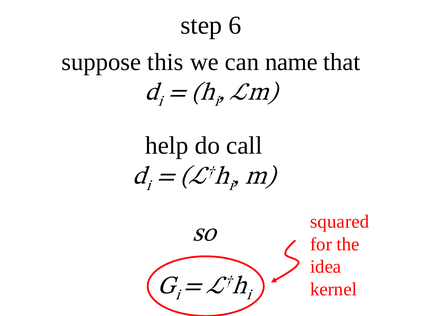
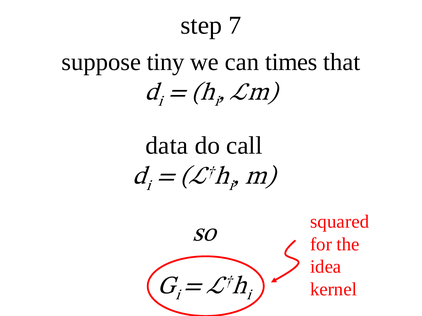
6: 6 -> 7 (235, 25)
this: this -> tiny (166, 62)
name: name -> times (291, 62)
help: help -> data (167, 146)
